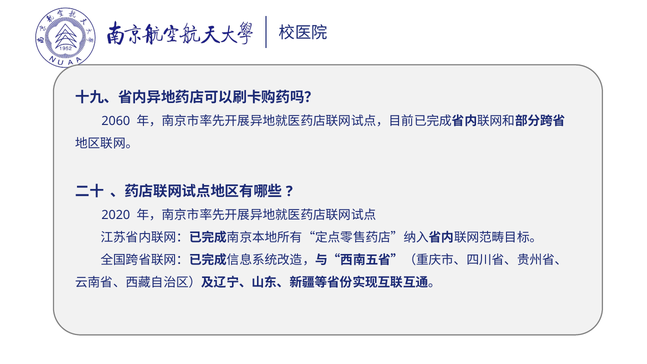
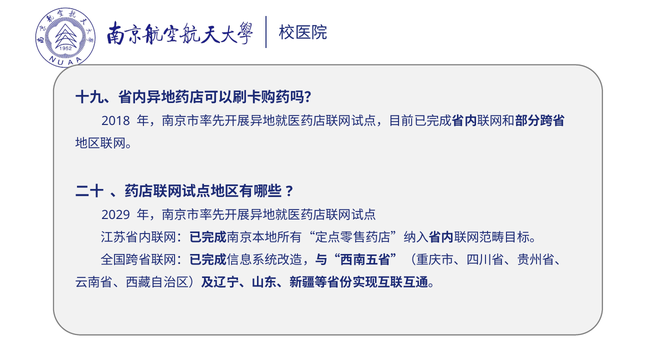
2060: 2060 -> 2018 (116, 121)
2020: 2020 -> 2029 (116, 215)
